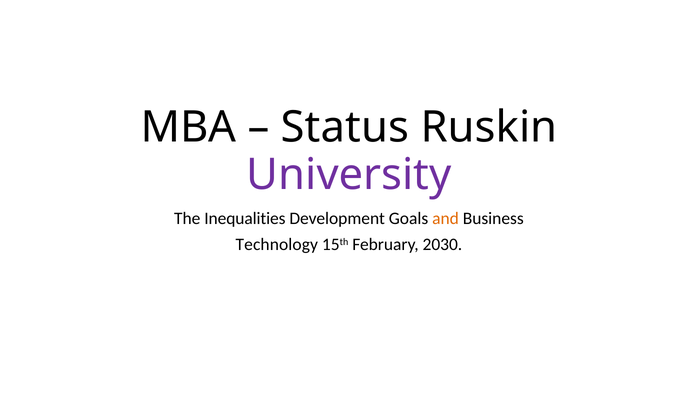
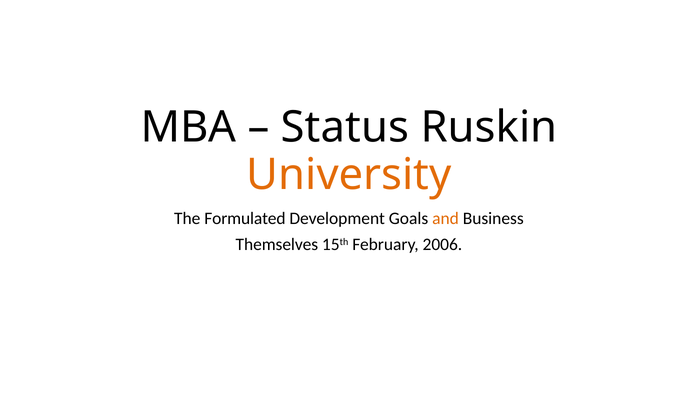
University colour: purple -> orange (349, 174)
Inequalities: Inequalities -> Formulated (245, 218)
Technology: Technology -> Themselves (277, 244)
2030: 2030 -> 2006 (442, 244)
